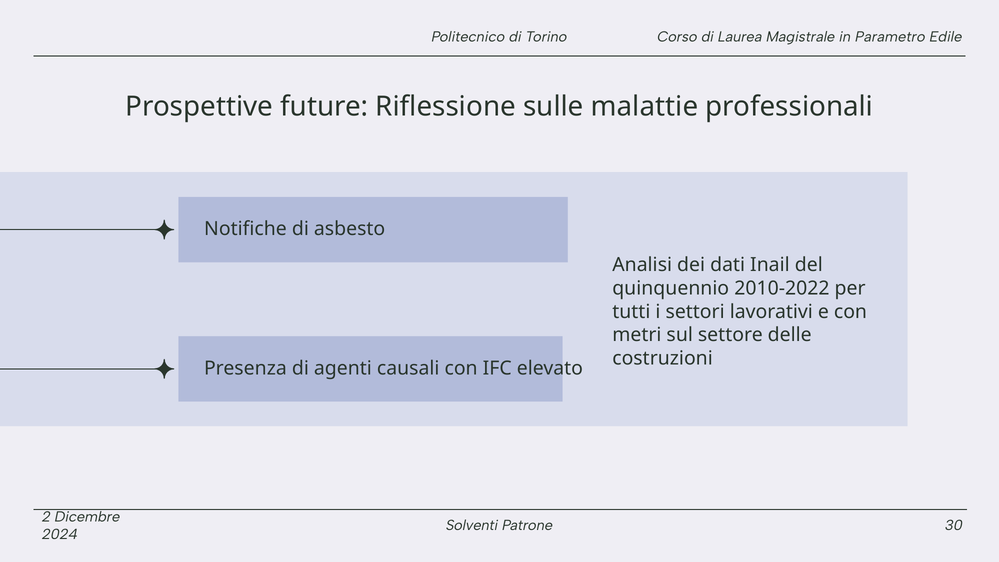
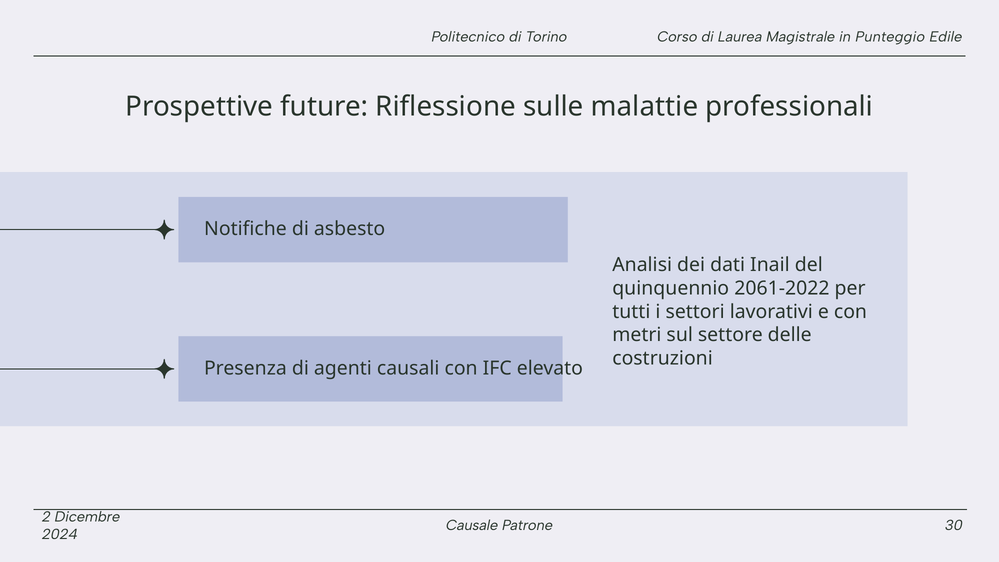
Parametro: Parametro -> Punteggio (890, 37)
2010-2022: 2010-2022 -> 2061-2022 (782, 288)
Solventi: Solventi -> Causale (472, 526)
